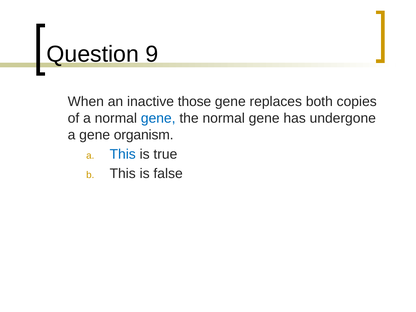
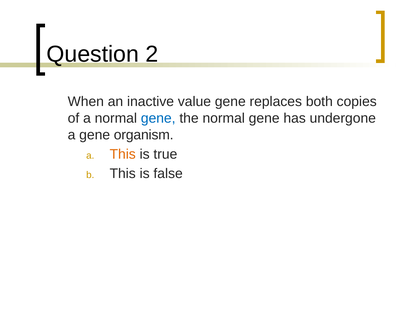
9: 9 -> 2 (152, 54)
those: those -> value (194, 102)
This colour: blue -> orange (123, 154)
